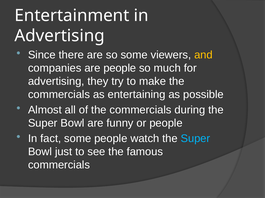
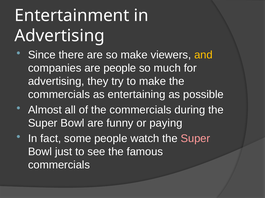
so some: some -> make (134, 55)
or people: people -> paying (166, 124)
Super colour: light blue -> pink (195, 139)
